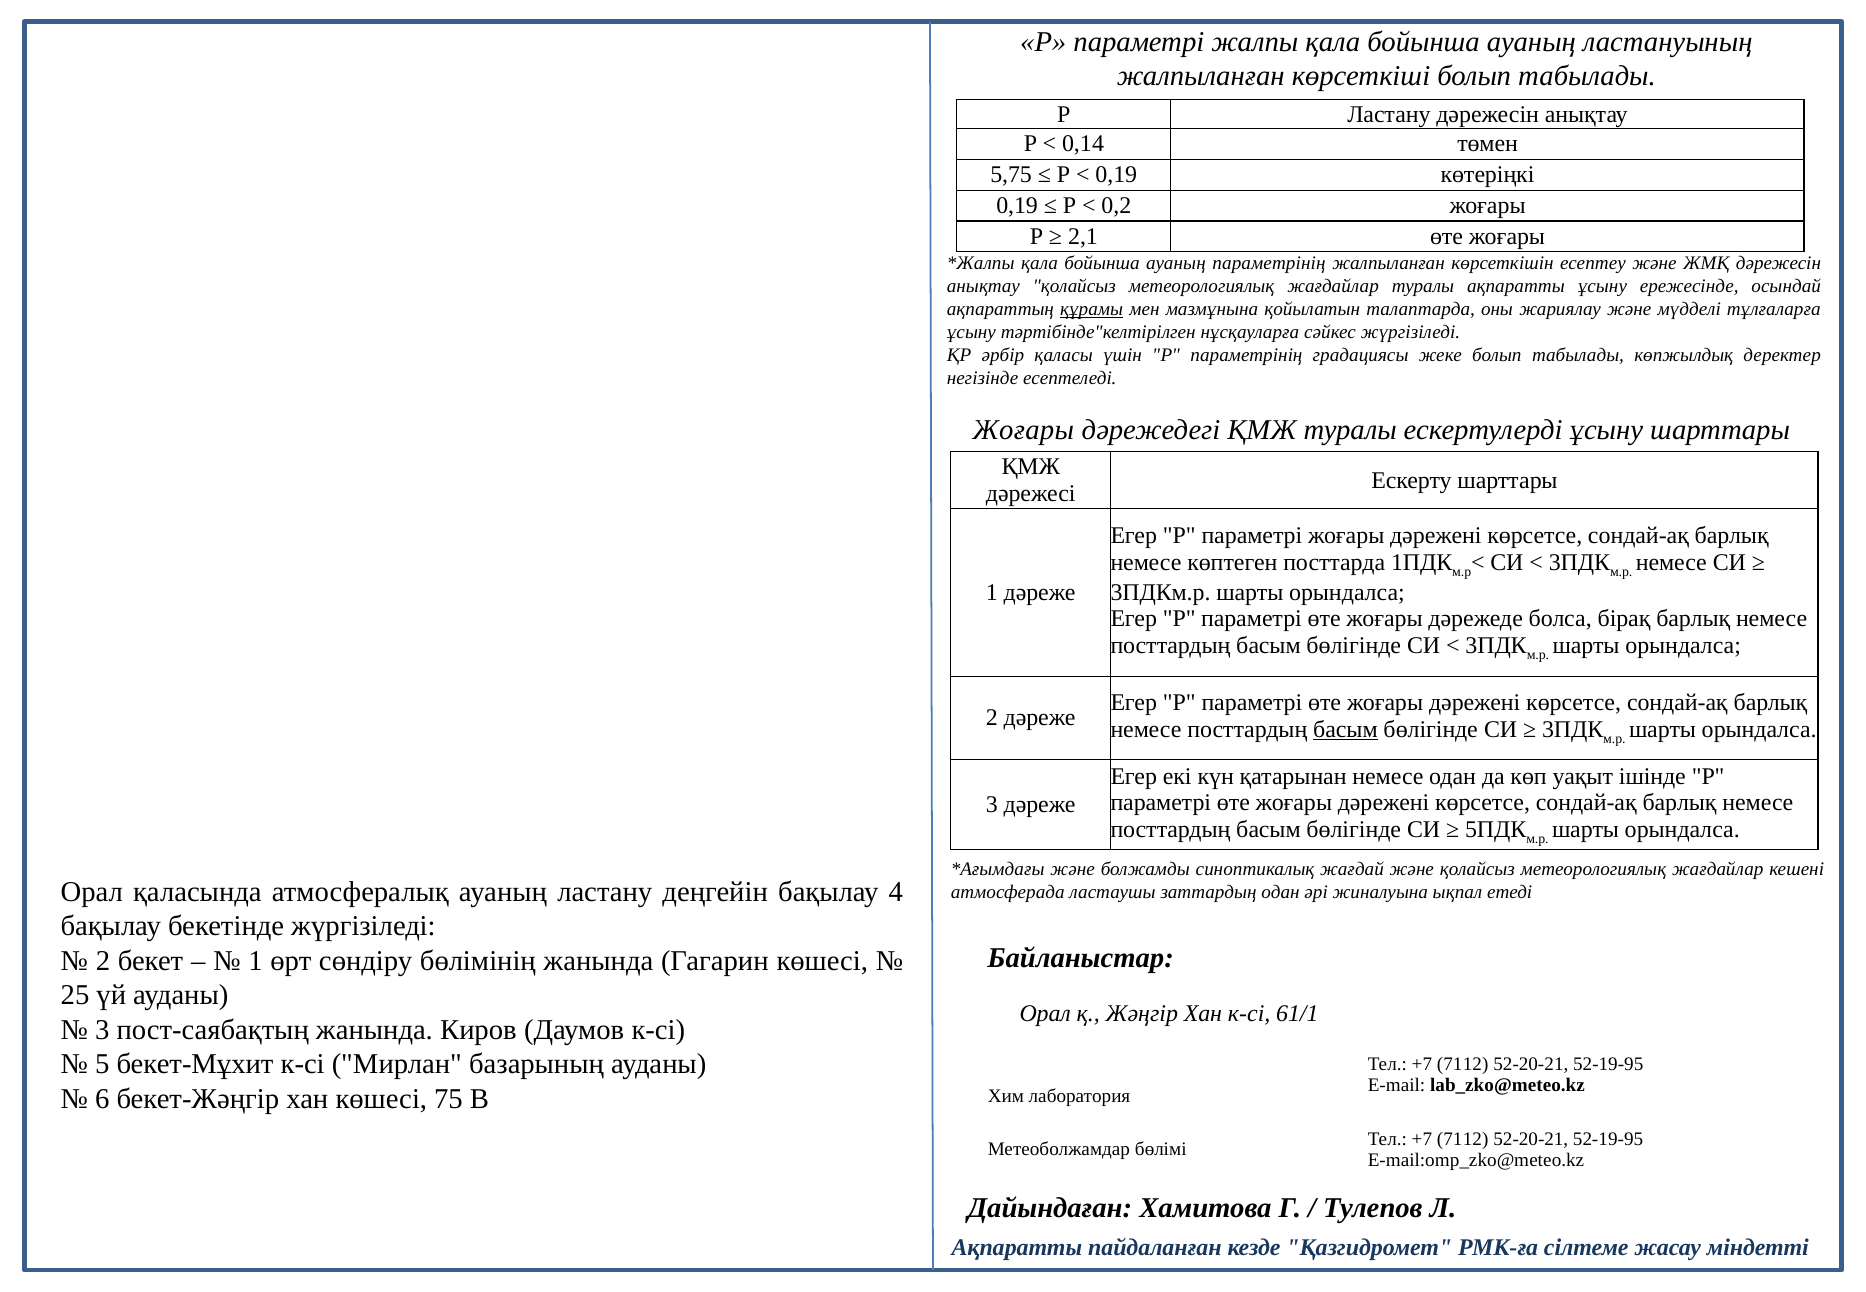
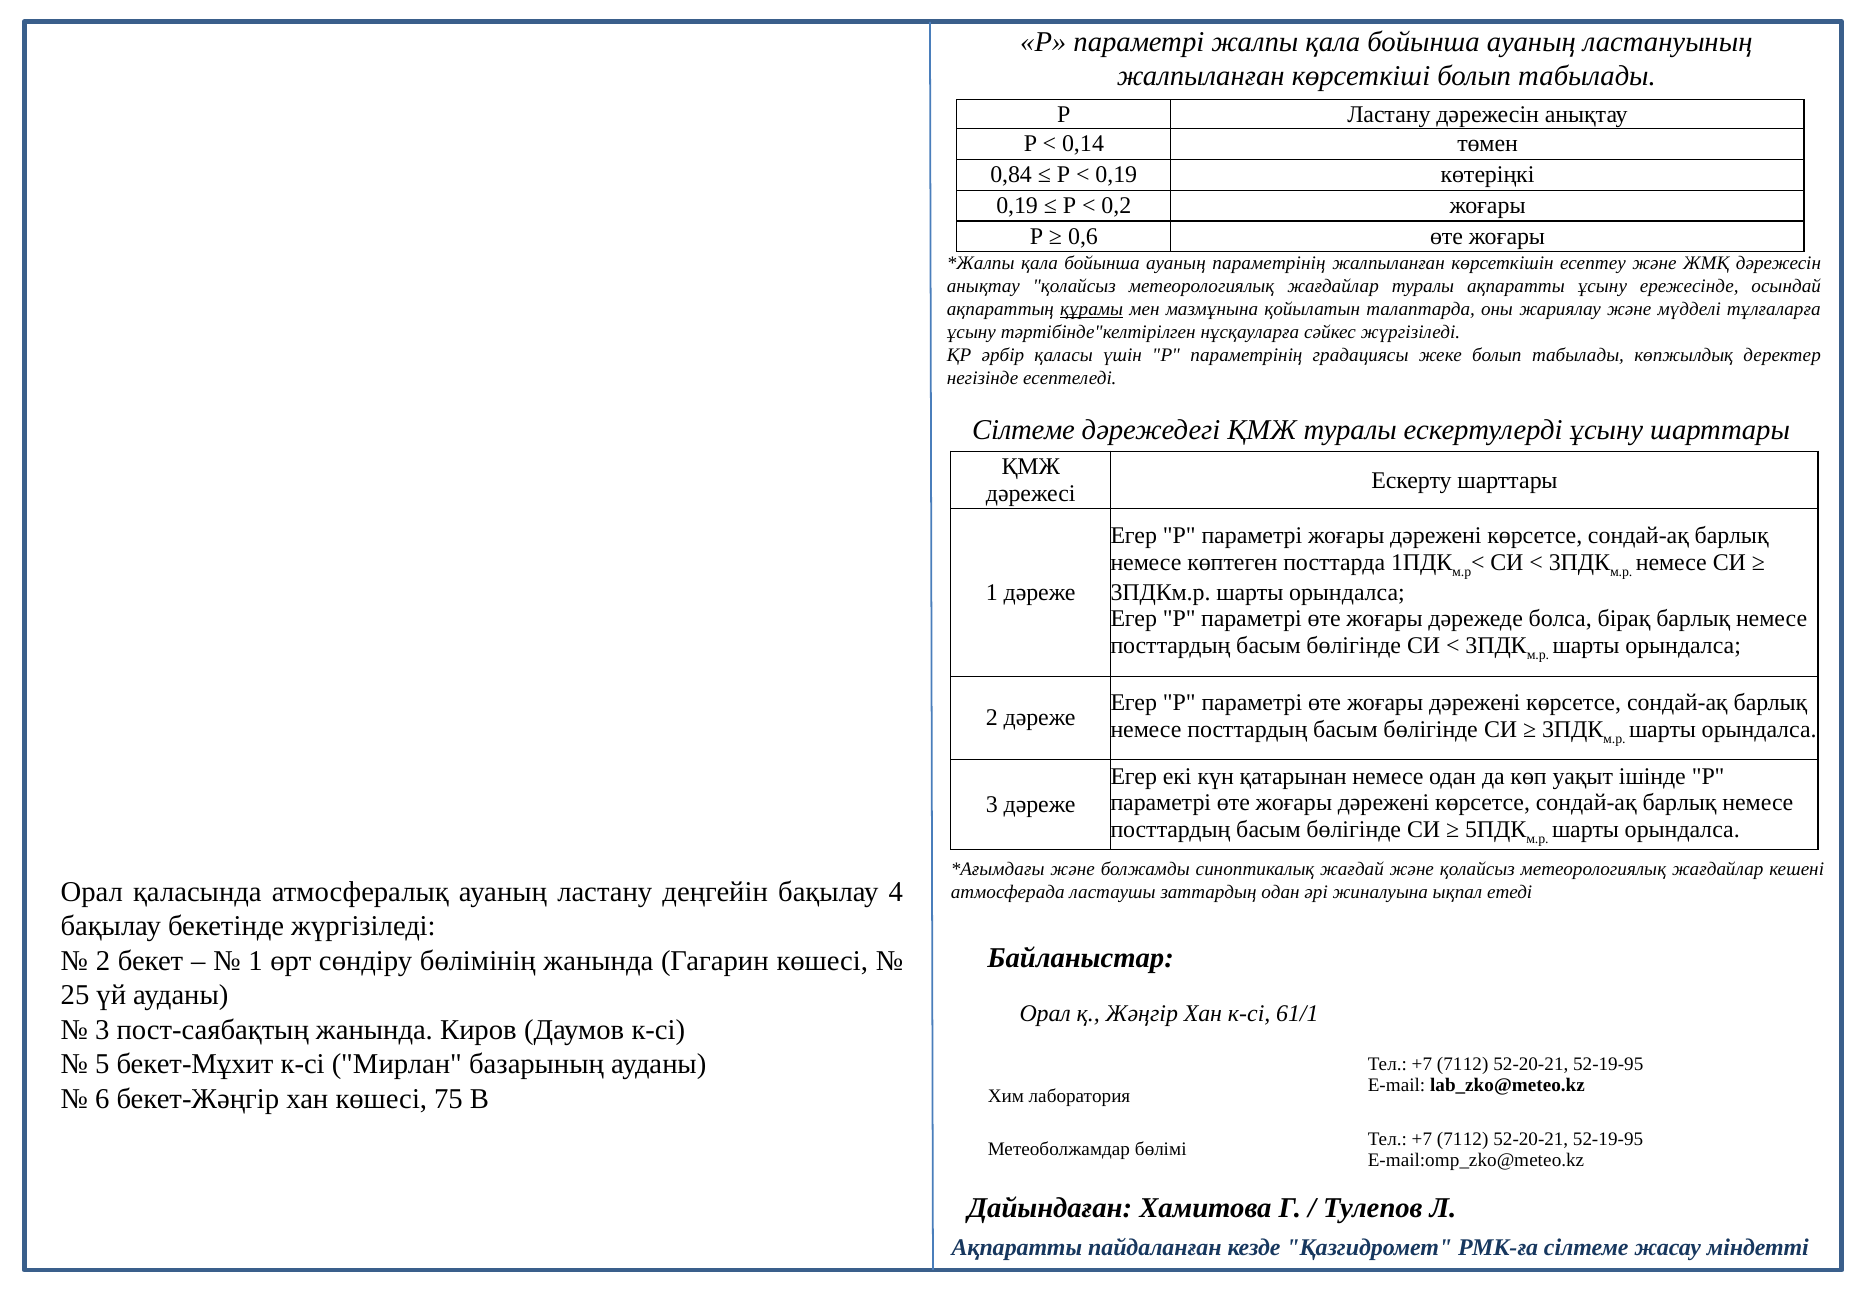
5,75: 5,75 -> 0,84 (1011, 175)
2,1: 2,1 -> 0,6 (1083, 236)
Жоғары: Жоғары -> Сілтеме (1024, 430)
басым underline: present -> none (1345, 729)
